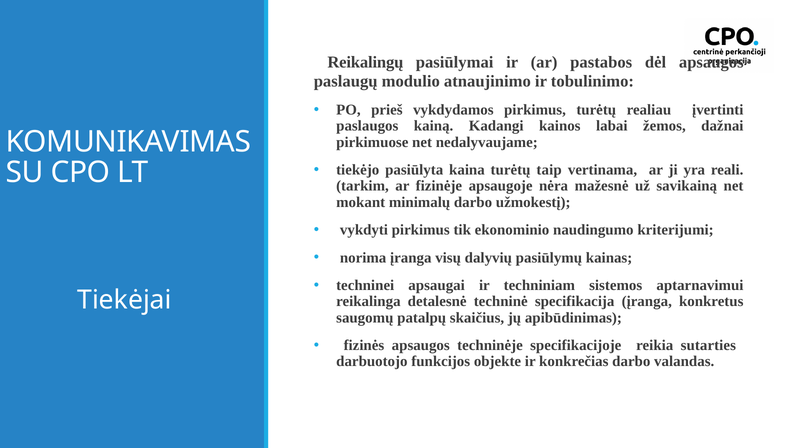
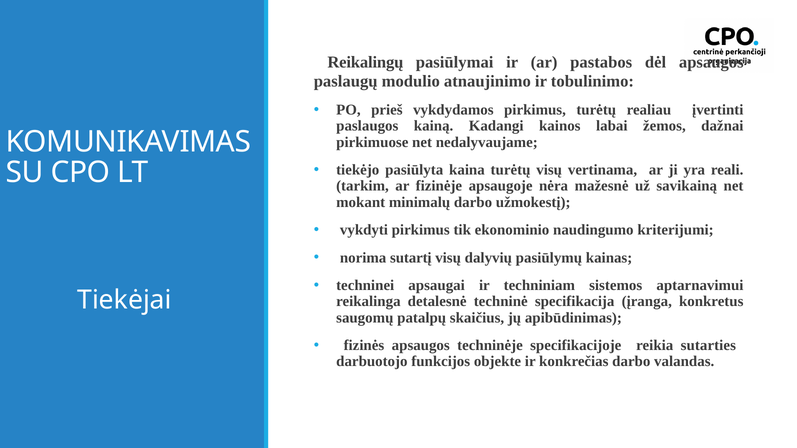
turėtų taip: taip -> visų (549, 170)
norima įranga: įranga -> sutartį (411, 258)
